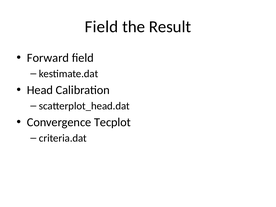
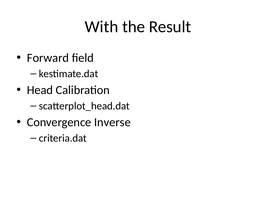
Field: Field -> With (102, 27)
Tecplot: Tecplot -> Inverse (112, 122)
